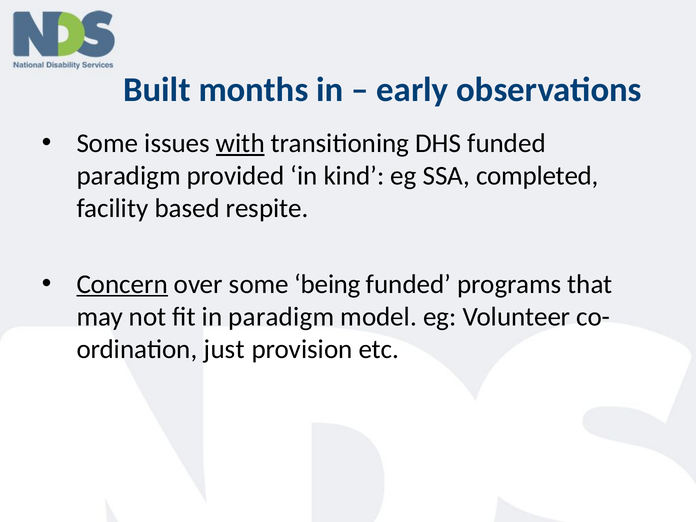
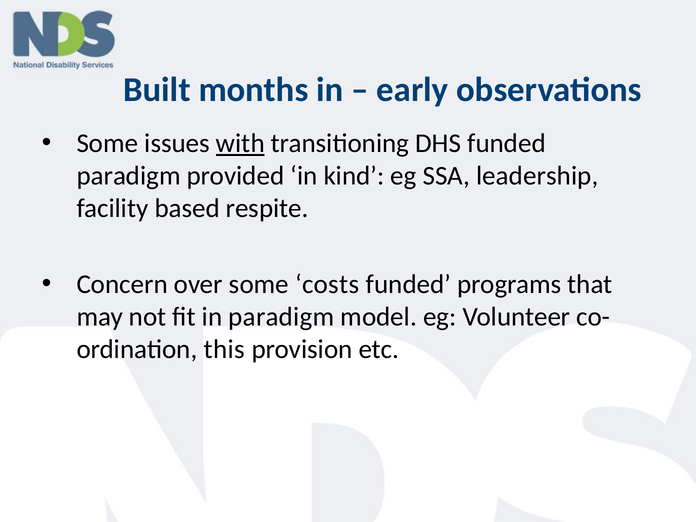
completed: completed -> leadership (537, 176)
Concern underline: present -> none (122, 284)
being: being -> costs (327, 284)
just: just -> this (224, 349)
